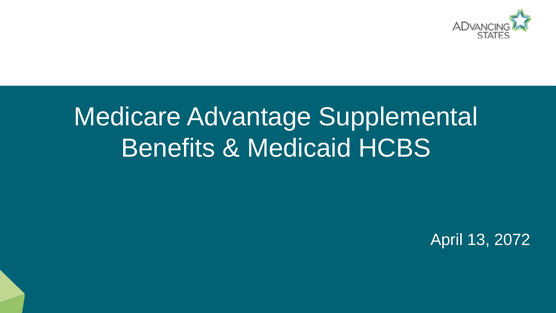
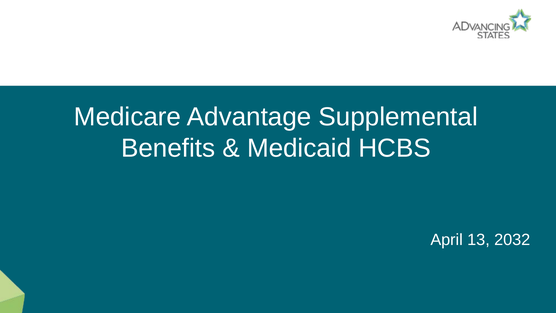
2072: 2072 -> 2032 (512, 240)
